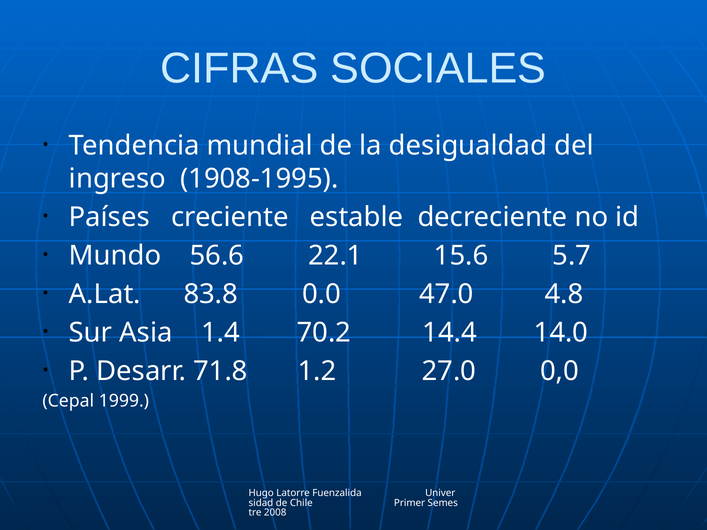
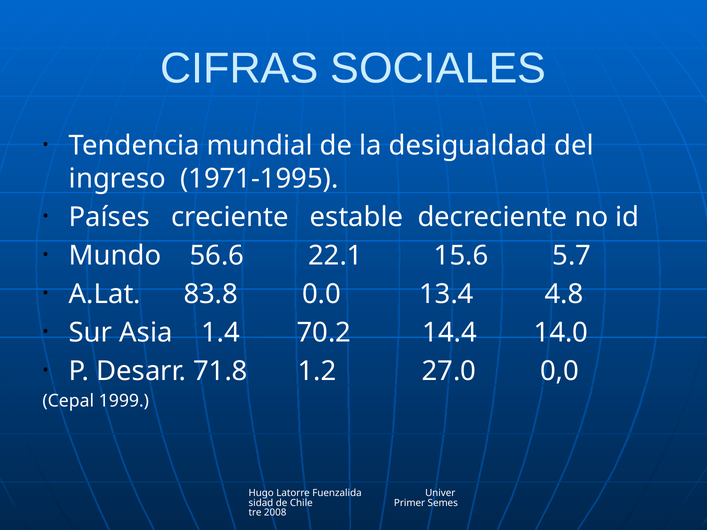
1908-1995: 1908-1995 -> 1971-1995 (259, 179)
47.0: 47.0 -> 13.4 (446, 294)
